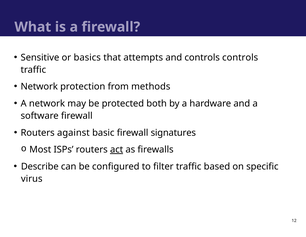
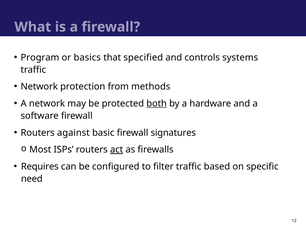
Sensitive: Sensitive -> Program (40, 57)
attempts: attempts -> specified (143, 57)
controls controls: controls -> systems (240, 57)
both underline: none -> present (157, 103)
Describe: Describe -> Requires (40, 166)
virus: virus -> need (32, 178)
